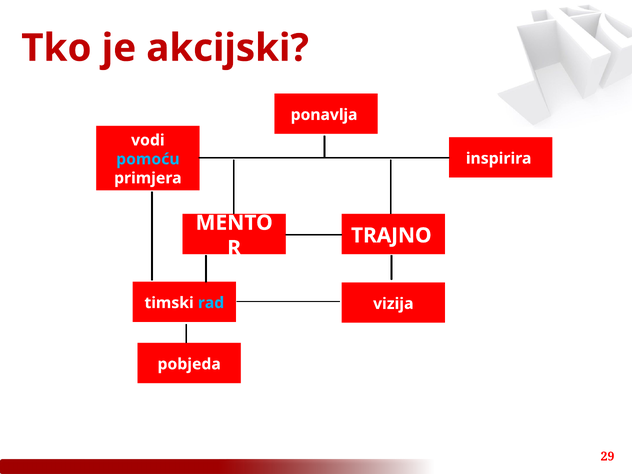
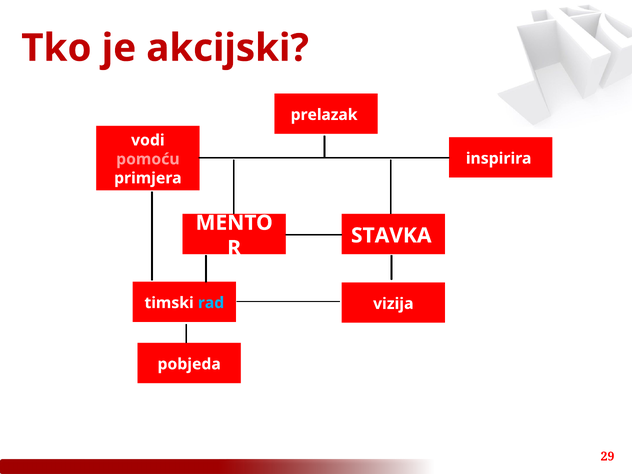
ponavlja: ponavlja -> prelazak (324, 115)
pomoću colour: light blue -> pink (148, 159)
TRAJNO: TRAJNO -> STAVKA (391, 235)
